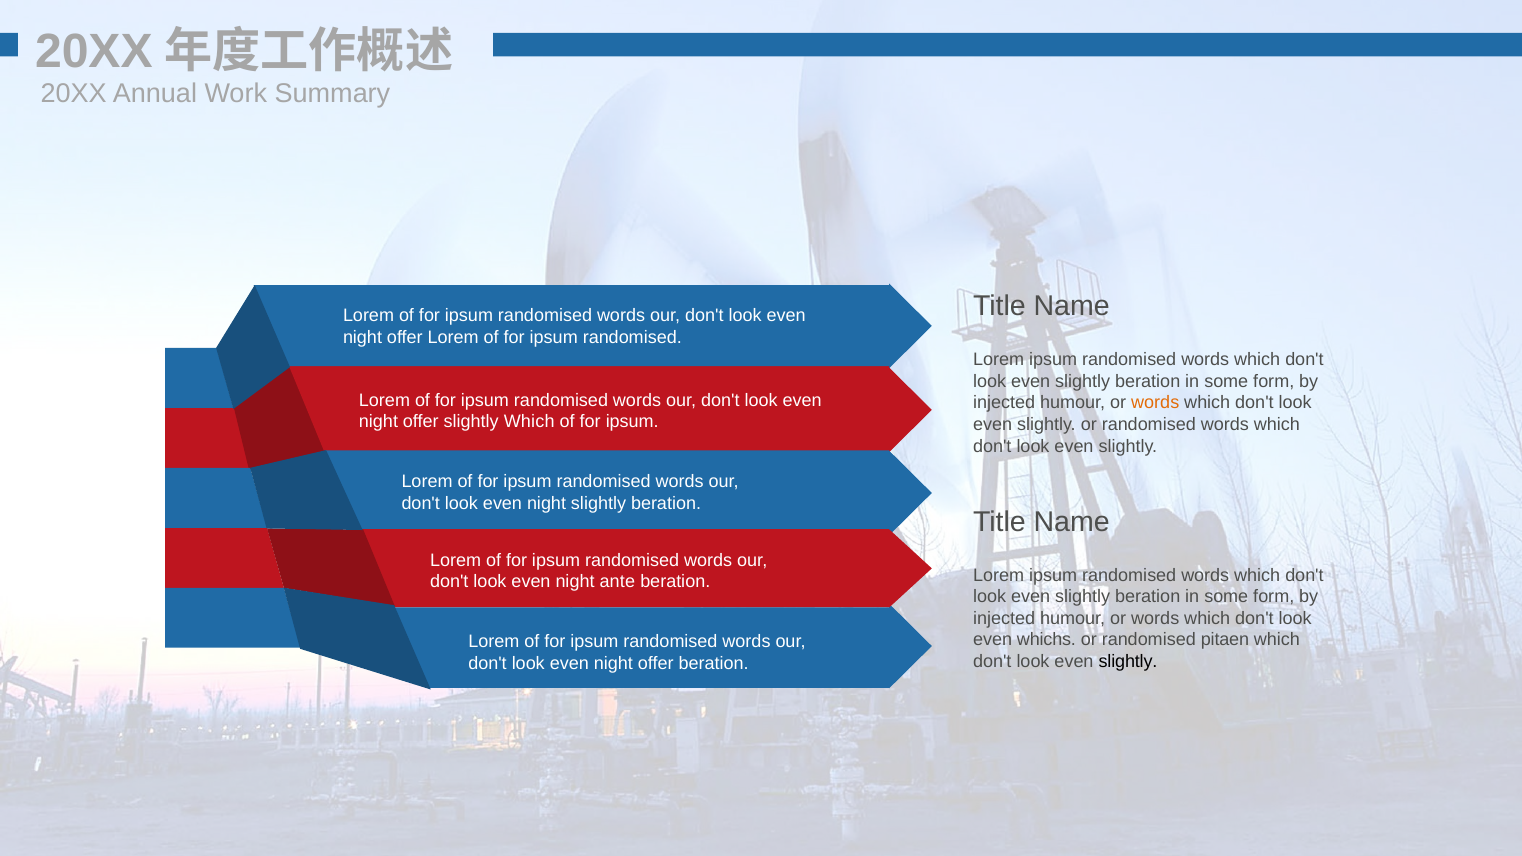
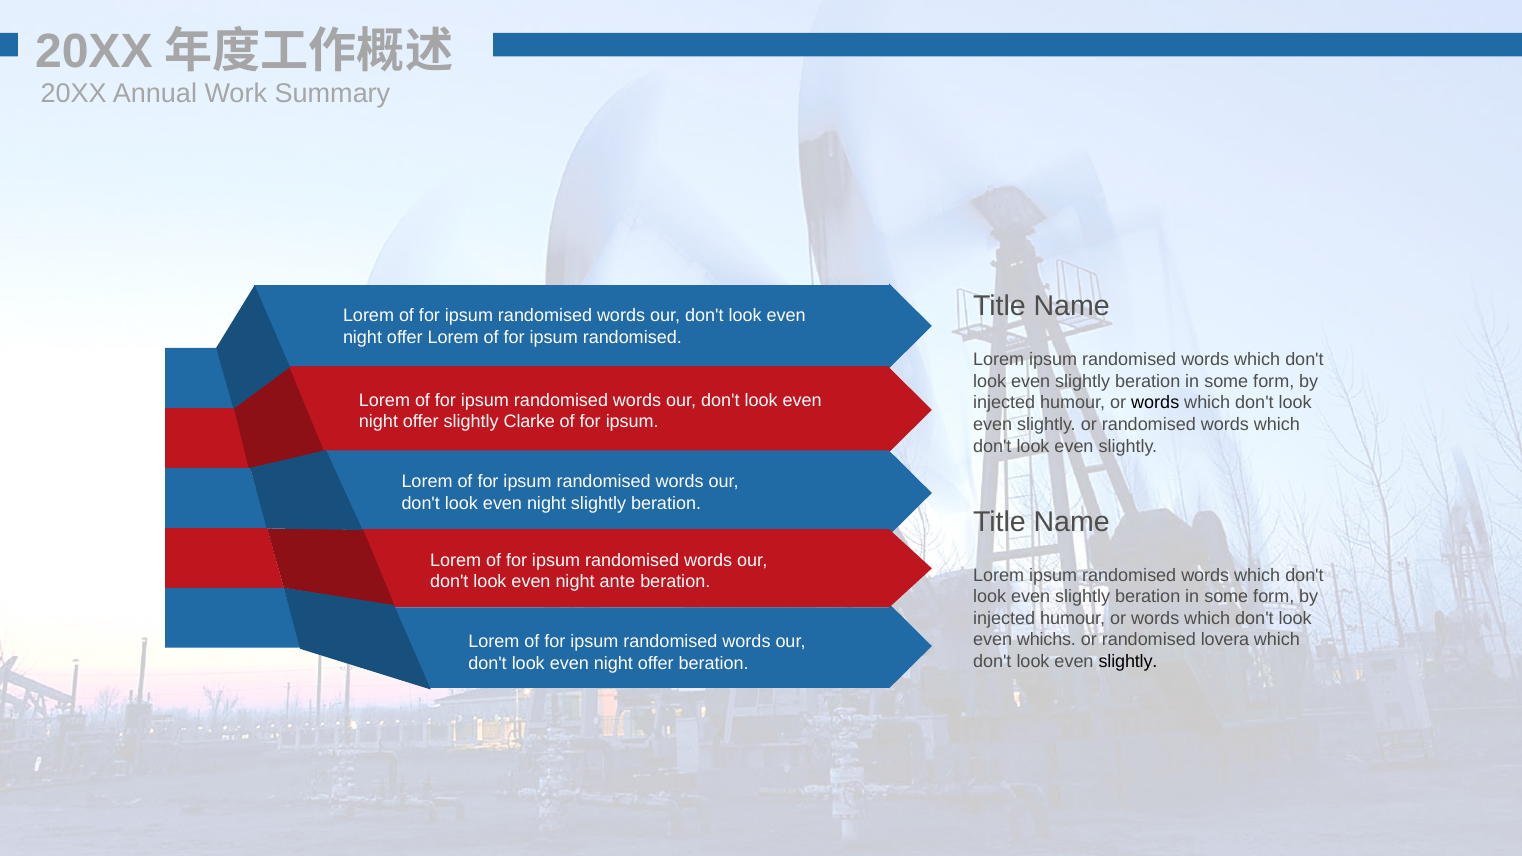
words colour: orange -> black (1155, 403)
slightly Which: Which -> Clarke (529, 422)
pitaen: pitaen -> lovera (1225, 640)
